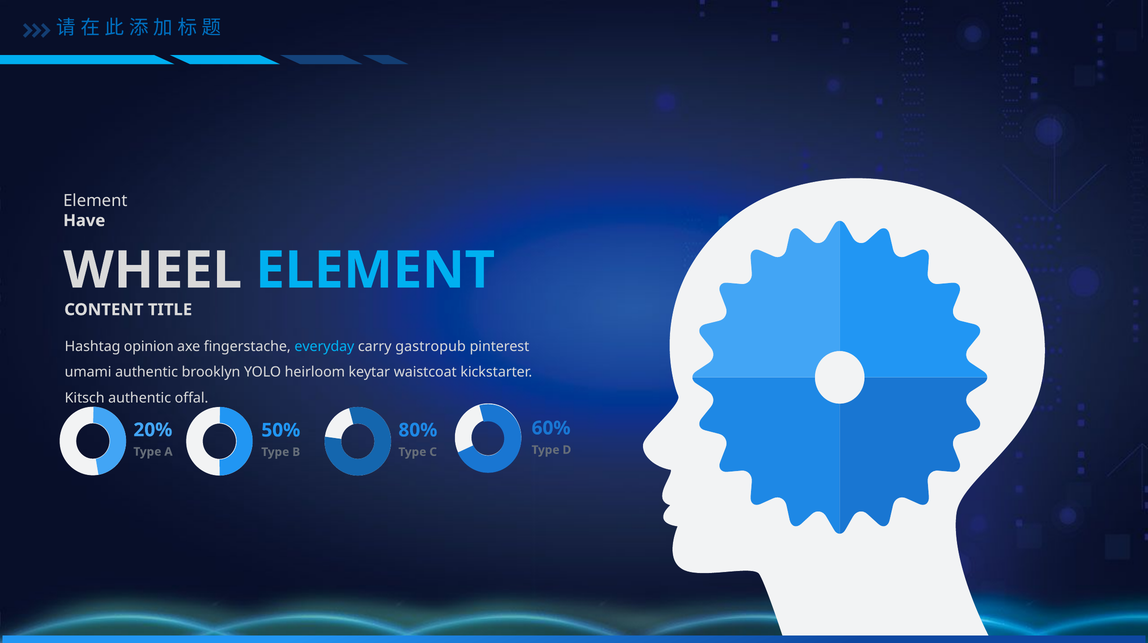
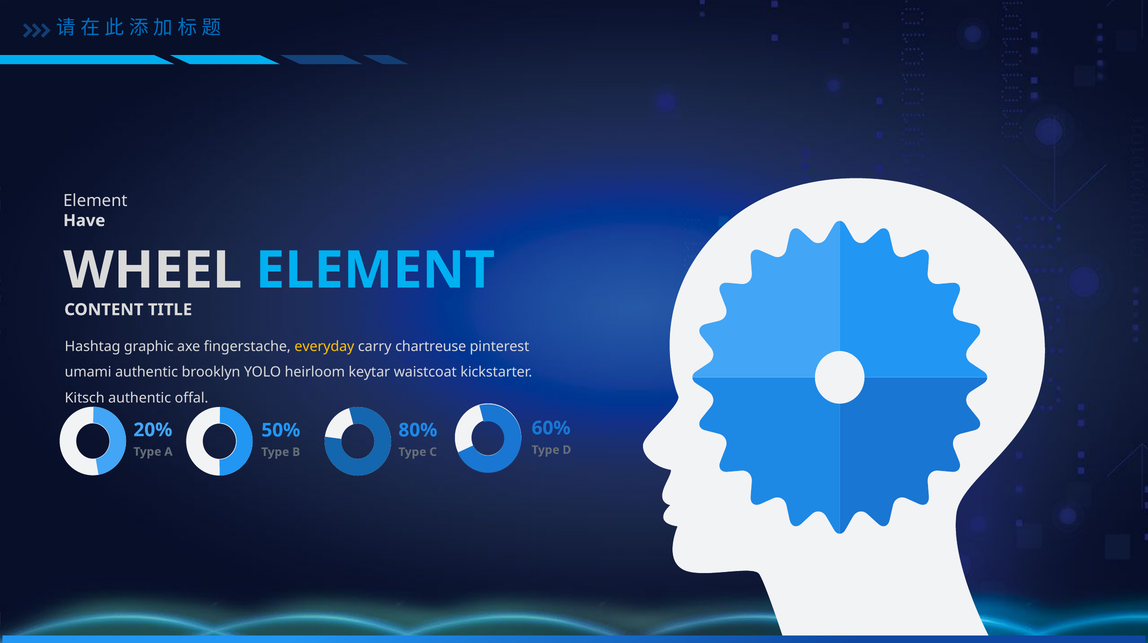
opinion: opinion -> graphic (149, 347)
everyday colour: light blue -> yellow (324, 347)
gastropub: gastropub -> chartreuse (431, 347)
